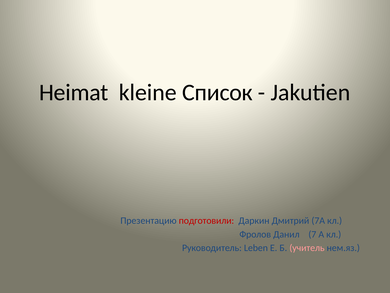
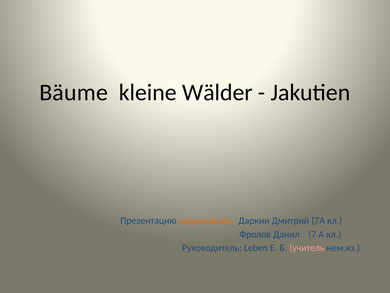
Heimat: Heimat -> Bäume (74, 92)
Список: Список -> Wälder (217, 92)
подготовили colour: red -> orange (206, 220)
